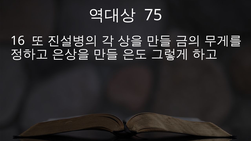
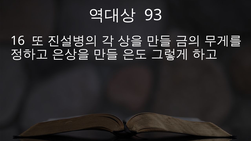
75: 75 -> 93 (153, 15)
